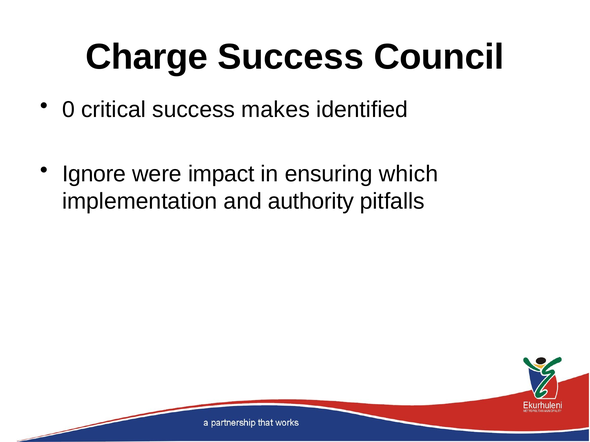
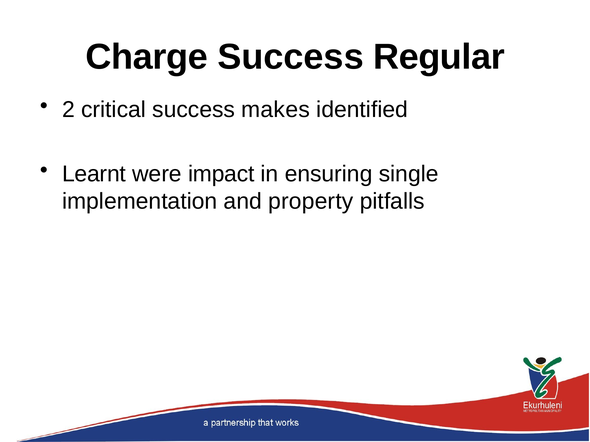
Council: Council -> Regular (439, 57)
0: 0 -> 2 (68, 110)
Ignore: Ignore -> Learnt (94, 174)
which: which -> single (409, 174)
authority: authority -> property (311, 202)
